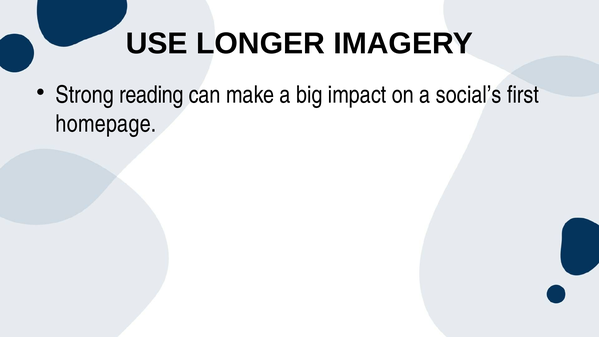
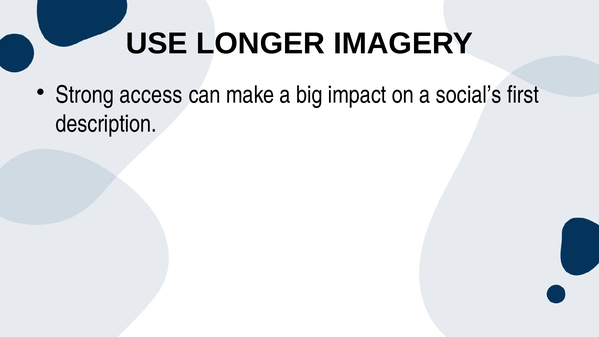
reading: reading -> access (151, 95)
homepage: homepage -> description (106, 124)
